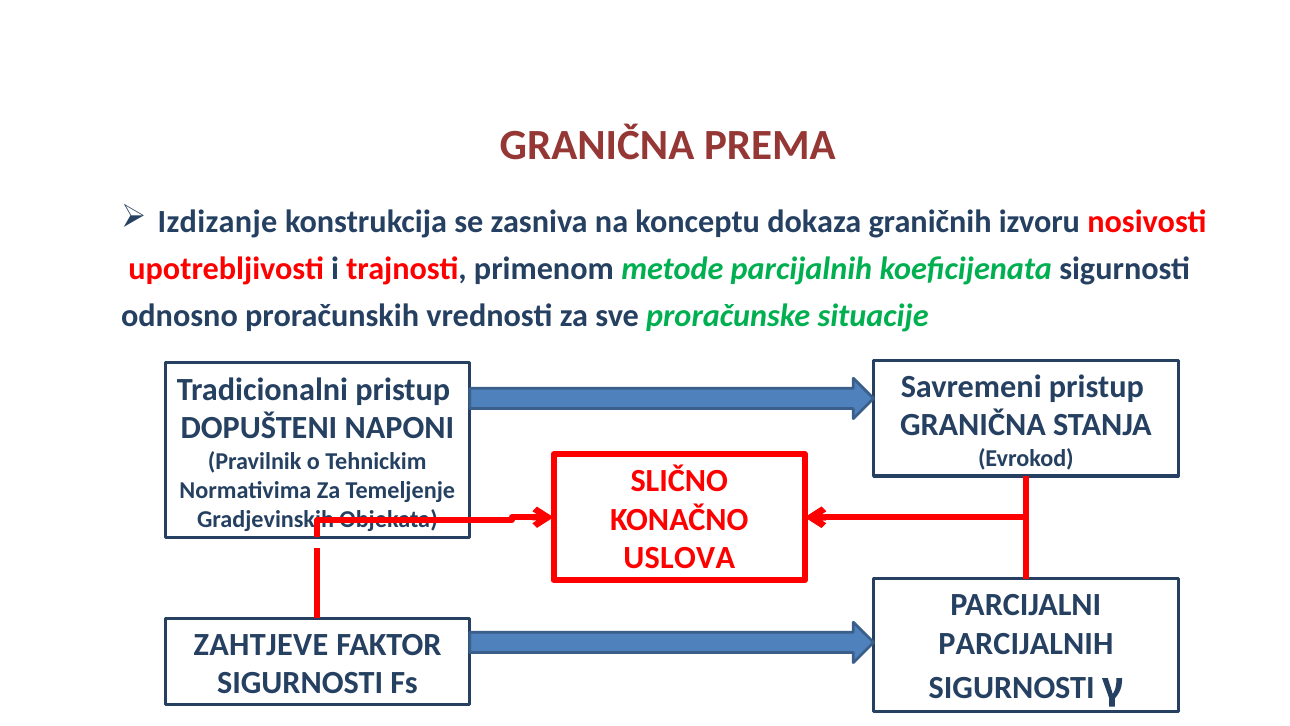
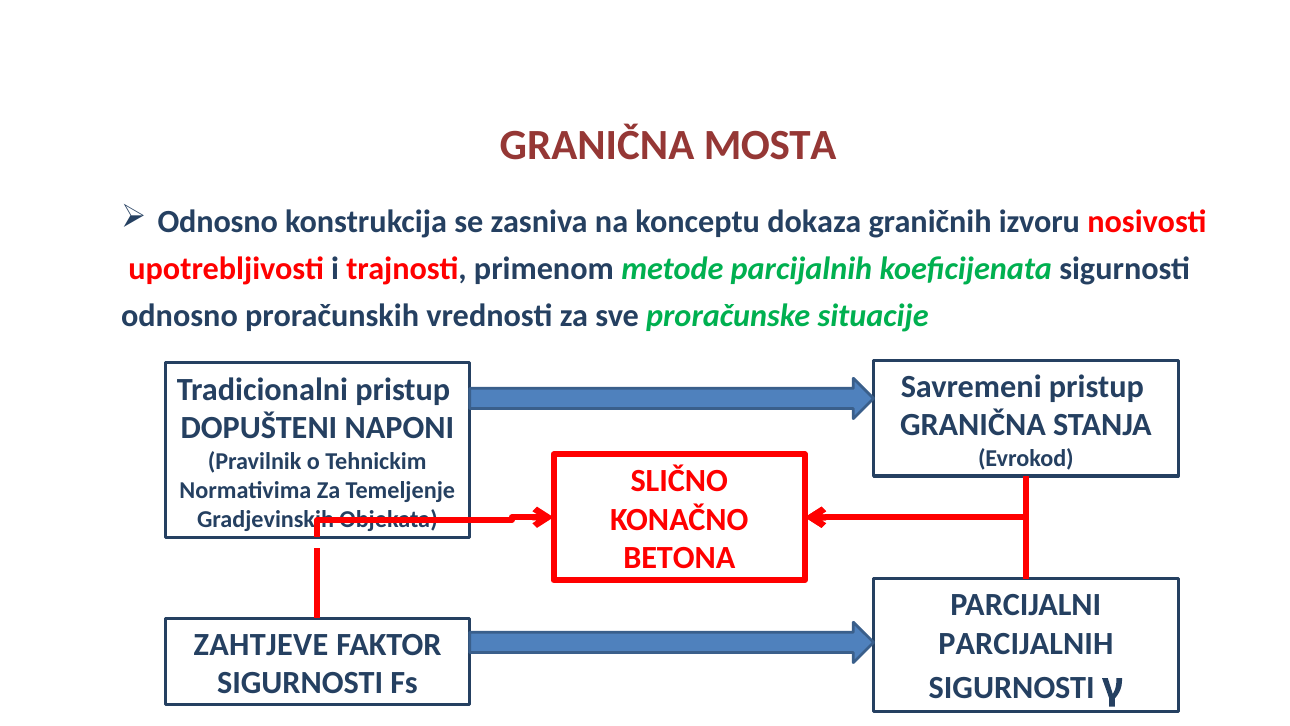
PREMA: PREMA -> MOSTA (770, 145)
Izdizanje: Izdizanje -> Odnosno (218, 222)
USLOVA: USLOVA -> BETONA (679, 558)
